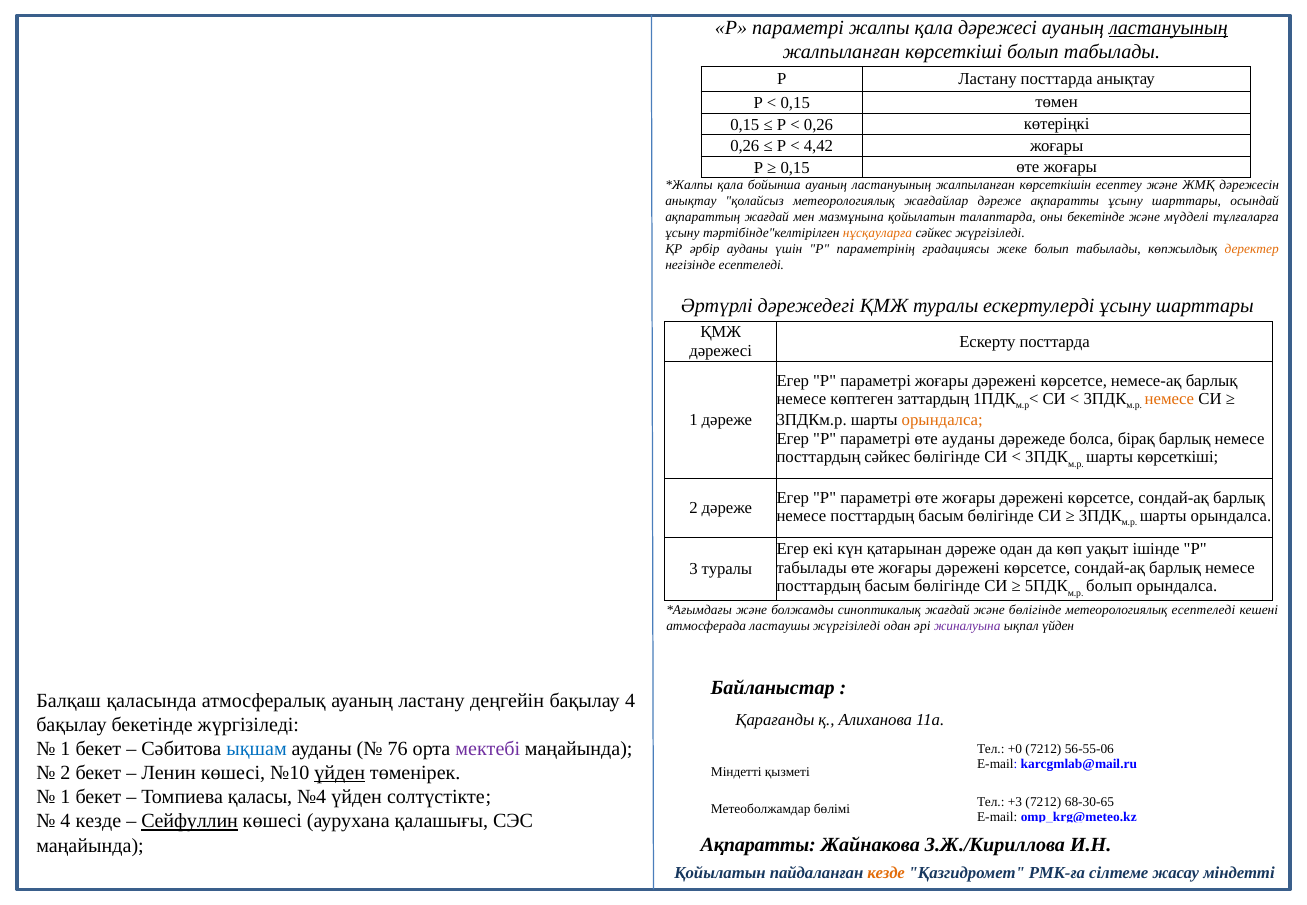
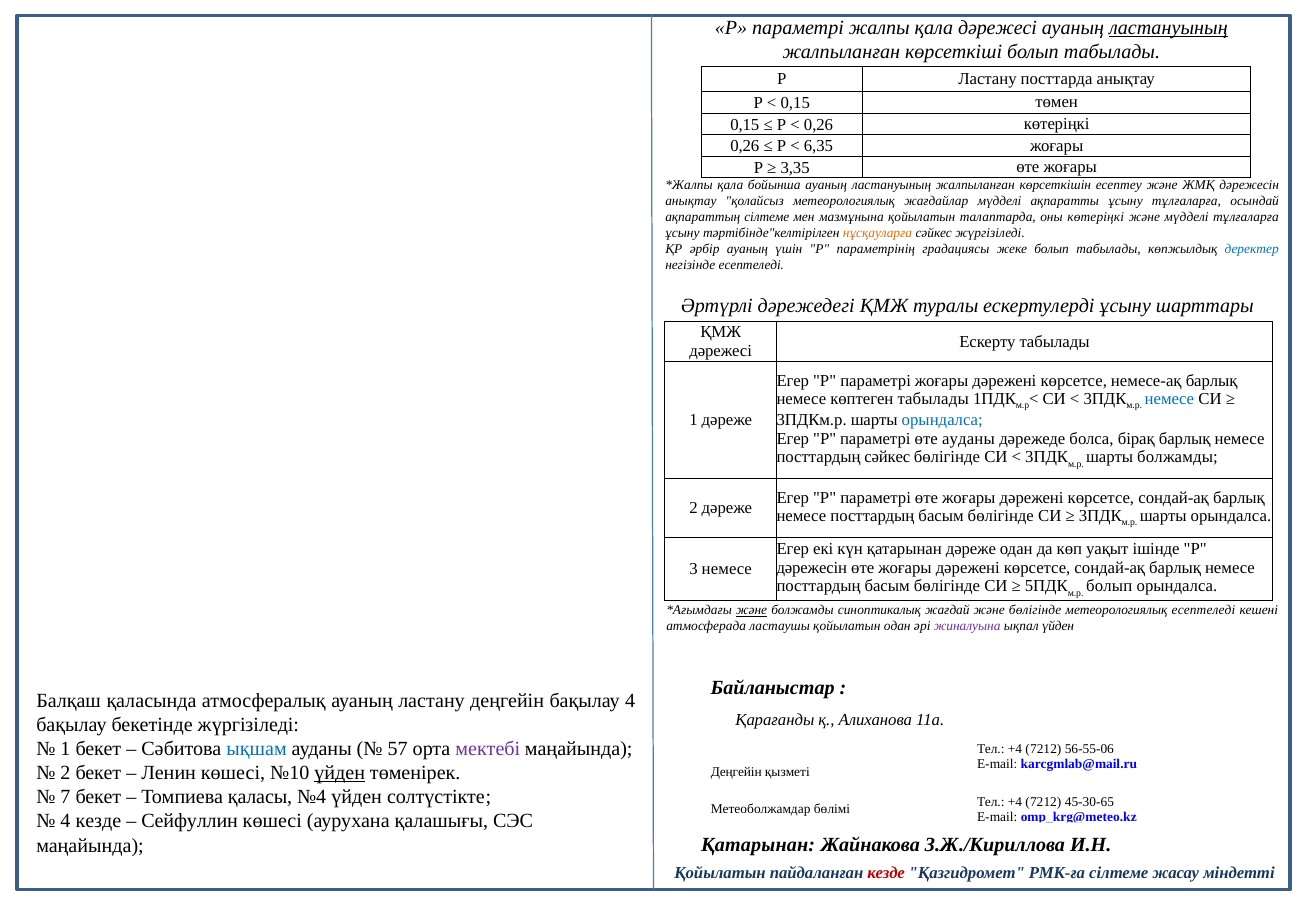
4,42: 4,42 -> 6,35 (818, 146)
0,15: 0,15 -> 3,35 (795, 168)
жағдайлар дәреже: дәреже -> мүдделі (1000, 201)
ақпаратты ұсыну шарттары: шарттары -> тұлғаларға (1186, 201)
ақпараттың жағдай: жағдай -> сілтеме (767, 217)
оны бекетінде: бекетінде -> көтеріңкі (1096, 217)
әрбір ауданы: ауданы -> ауаның (747, 249)
деректер colour: orange -> blue (1252, 249)
Ескерту посттарда: посттарда -> табылады (1055, 342)
көптеген заттардың: заттардың -> табылады (933, 399)
немесе colour: orange -> blue (1169, 399)
орындалса colour: orange -> blue (942, 420)
шарты көрсеткіші: көрсеткіші -> болжамды (1178, 457)
табылады: табылады -> дәрежесін (812, 568)
3 туралы: туралы -> немесе (727, 569)
және underline: none -> present (752, 610)
ластаушы жүргізіледі: жүргізіледі -> қойылатын (847, 626)
76: 76 -> 57 (398, 749)
+0: +0 -> +4 (1015, 749)
Міндетті: Міндетті -> Деңгейін (736, 772)
1: 1 -> 7 (65, 797)
+3: +3 -> +4 (1015, 802)
68-30-65: 68-30-65 -> 45-30-65 (1089, 802)
Сейфуллин underline: present -> none (190, 821)
Ақпаратты: Ақпаратты -> Қатарынан (758, 845)
кезде colour: orange -> red (886, 873)
